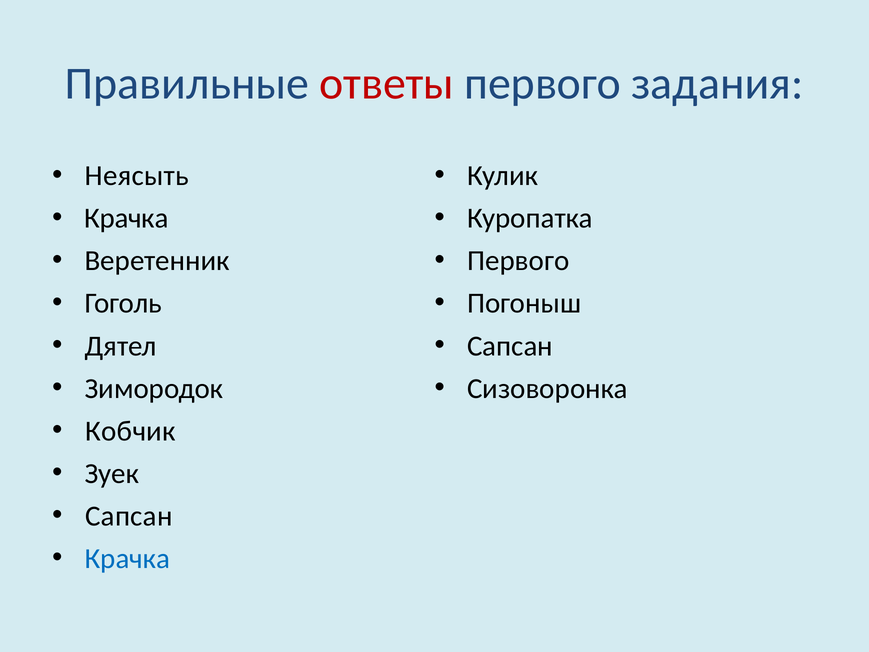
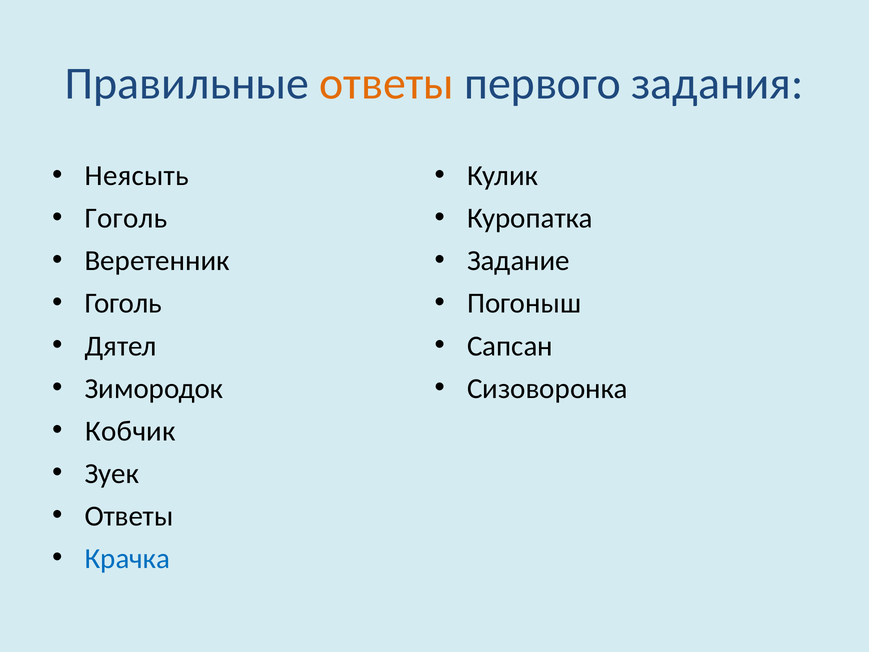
ответы colour: red -> orange (387, 84)
Крачка: Крачка -> Гоголь (126, 218)
Первого: Первого -> Задание (518, 261)
Сапсан: Сапсан -> Ответы (129, 516)
